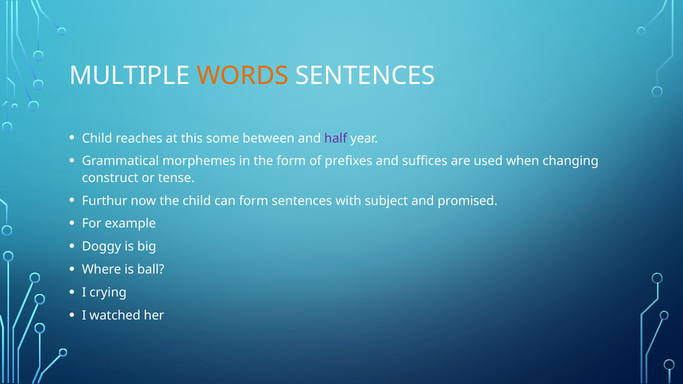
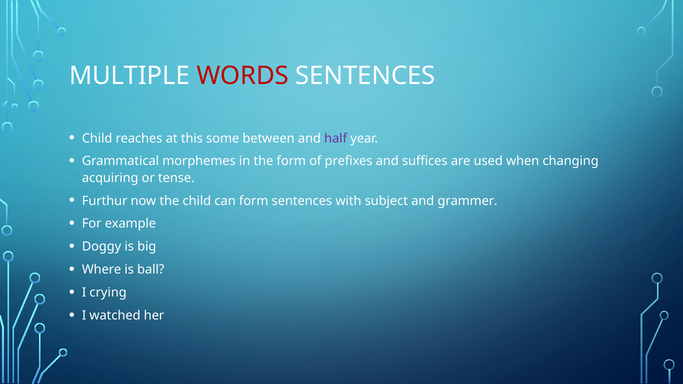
WORDS colour: orange -> red (243, 76)
construct: construct -> acquiring (110, 178)
promised: promised -> grammer (468, 201)
